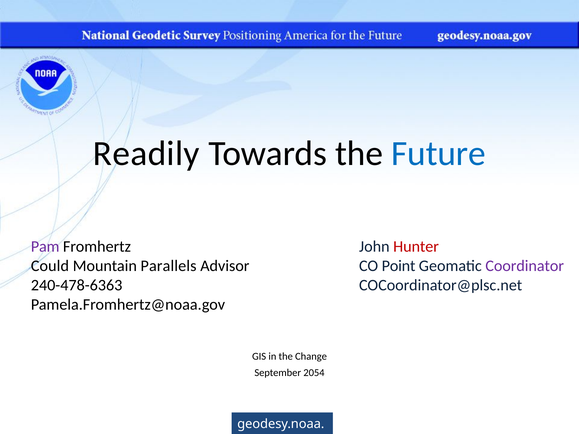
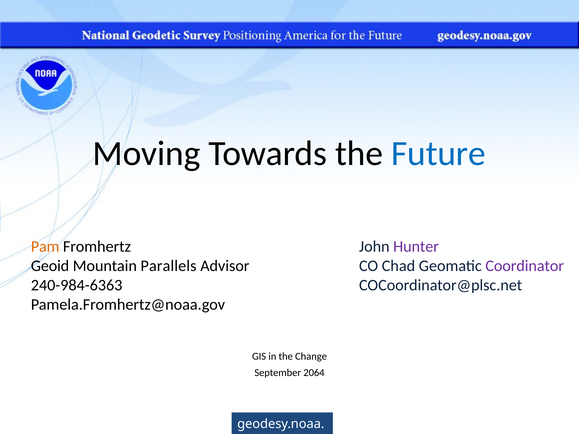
Readily: Readily -> Moving (146, 153)
Hunter colour: red -> purple (416, 247)
Pam colour: purple -> orange (45, 247)
Point: Point -> Chad (398, 266)
Could: Could -> Geoid (50, 266)
240-478-6363: 240-478-6363 -> 240-984-6363 (77, 285)
2054: 2054 -> 2064 (314, 373)
